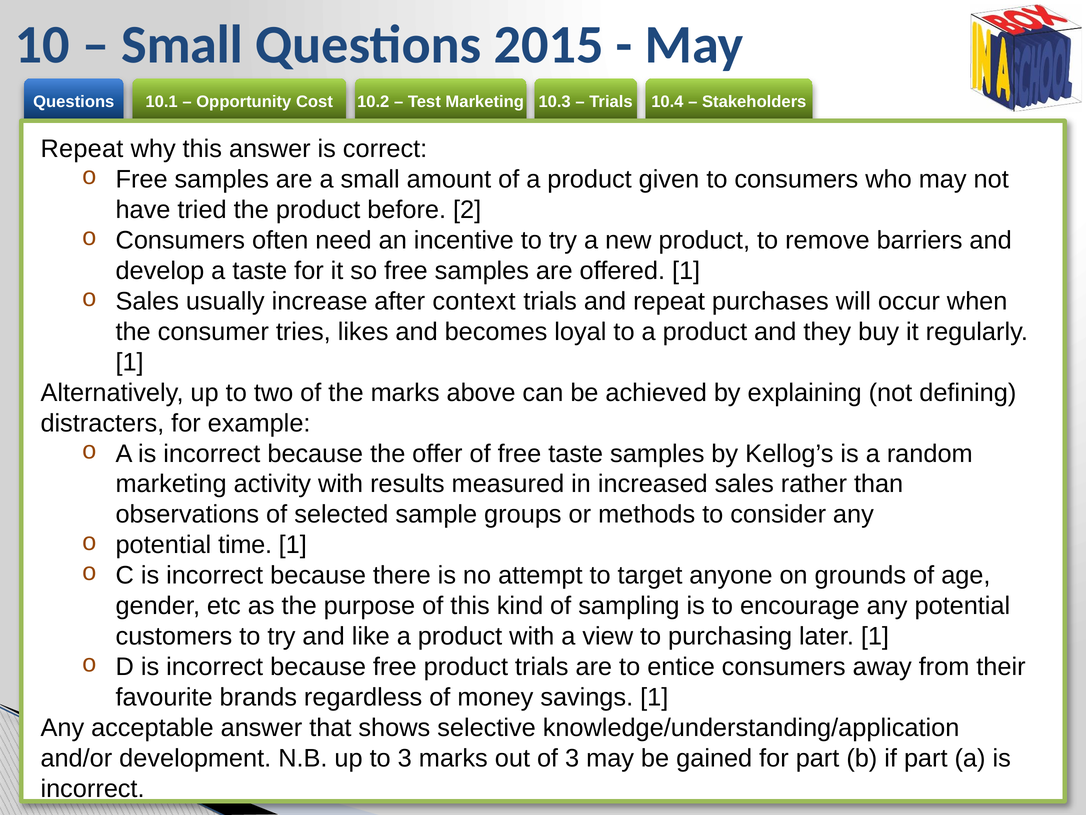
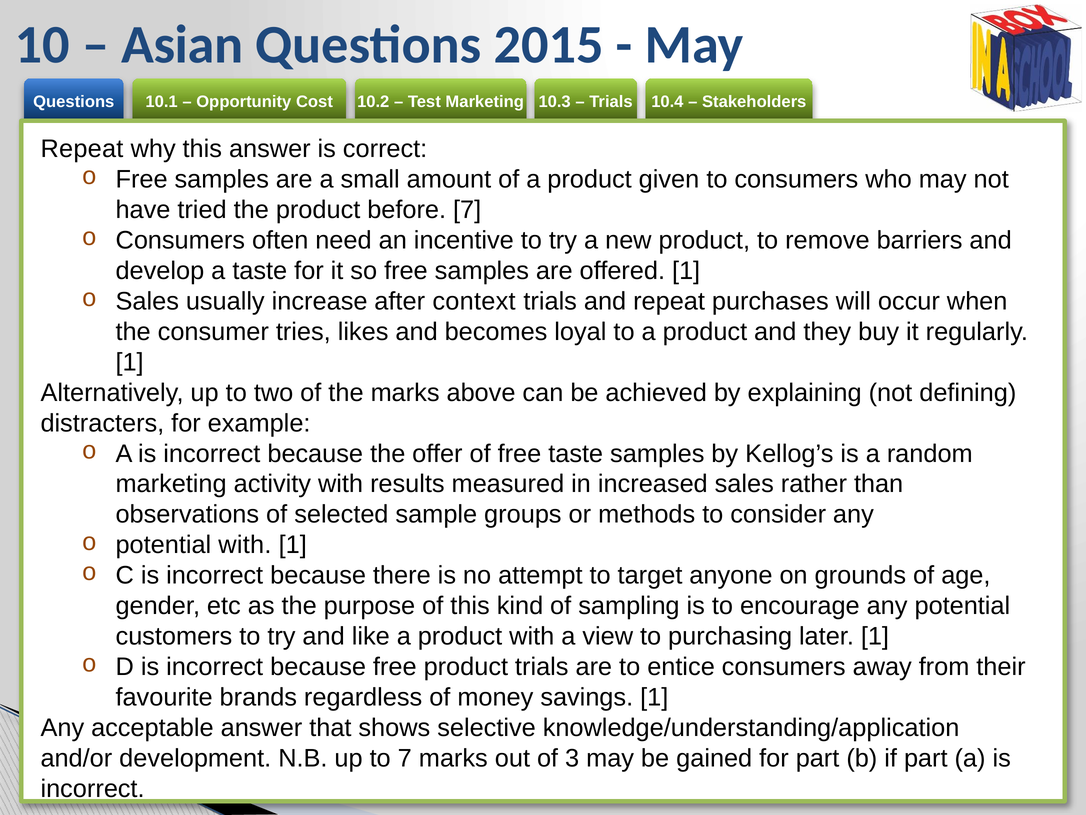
Small: Small -> Asian (182, 45)
before 2: 2 -> 7 (467, 210)
potential time: time -> with (245, 545)
to 3: 3 -> 7 (405, 758)
